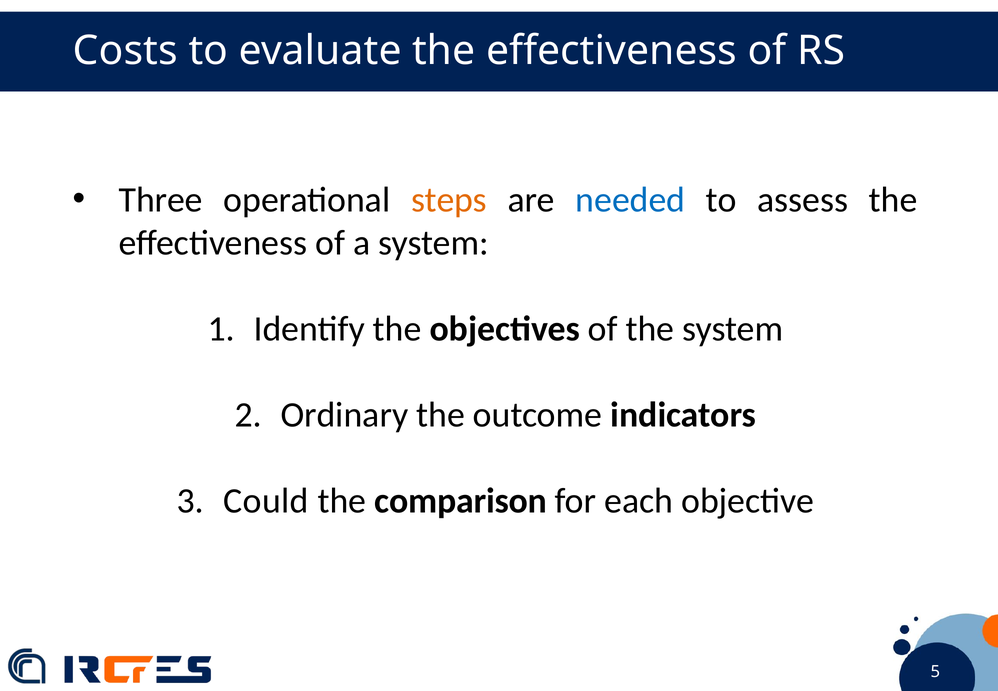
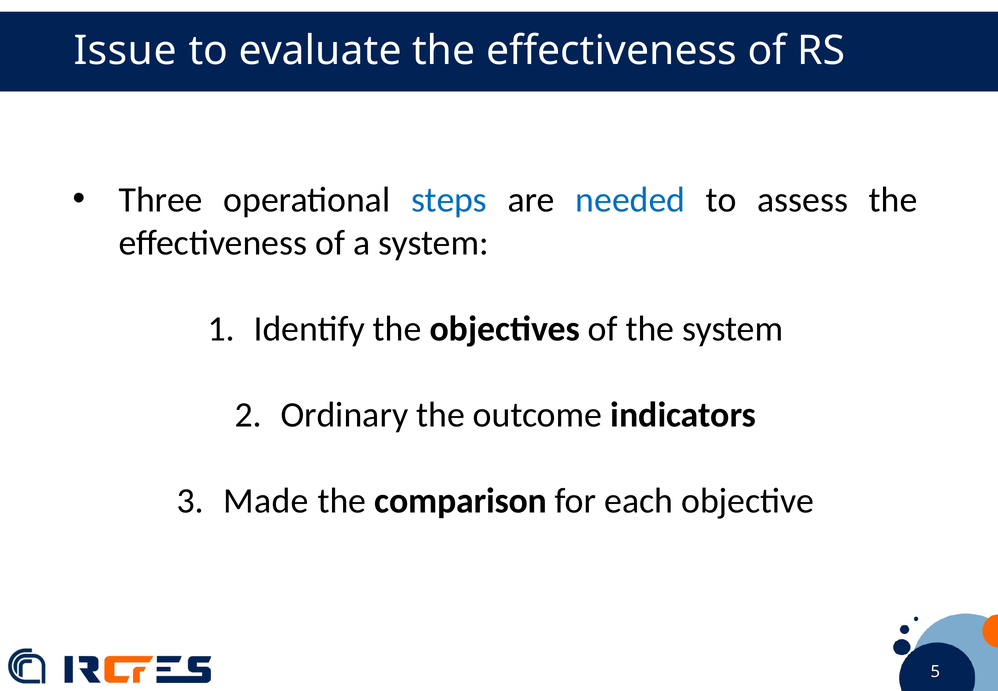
Costs: Costs -> Issue (125, 51)
steps colour: orange -> blue (449, 200)
Could: Could -> Made (266, 501)
